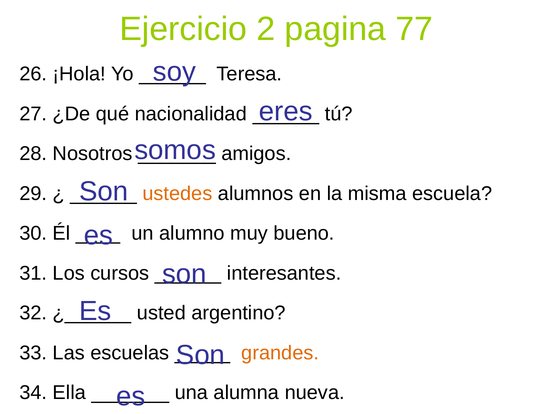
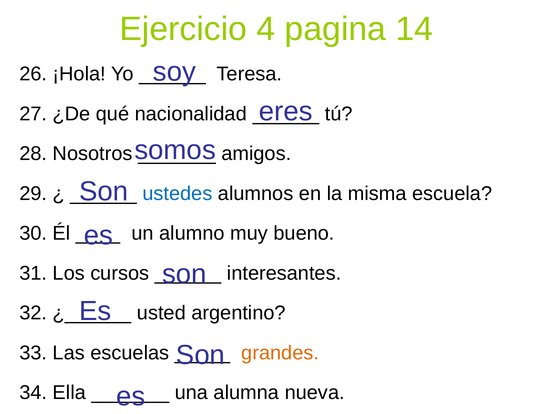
2: 2 -> 4 (266, 29)
77: 77 -> 14 (414, 29)
ustedes colour: orange -> blue (177, 194)
